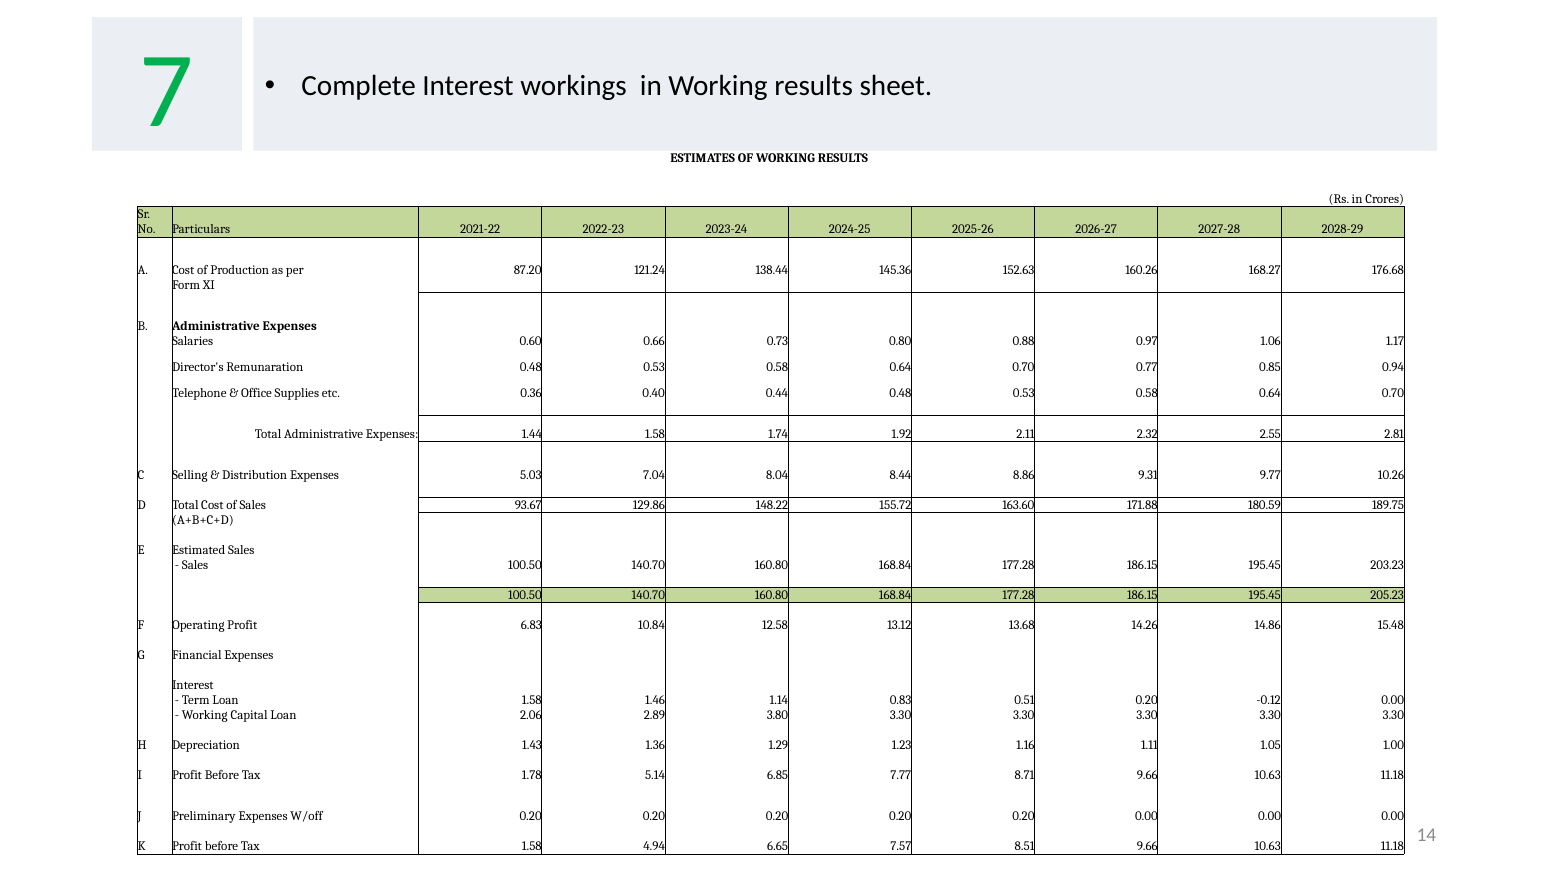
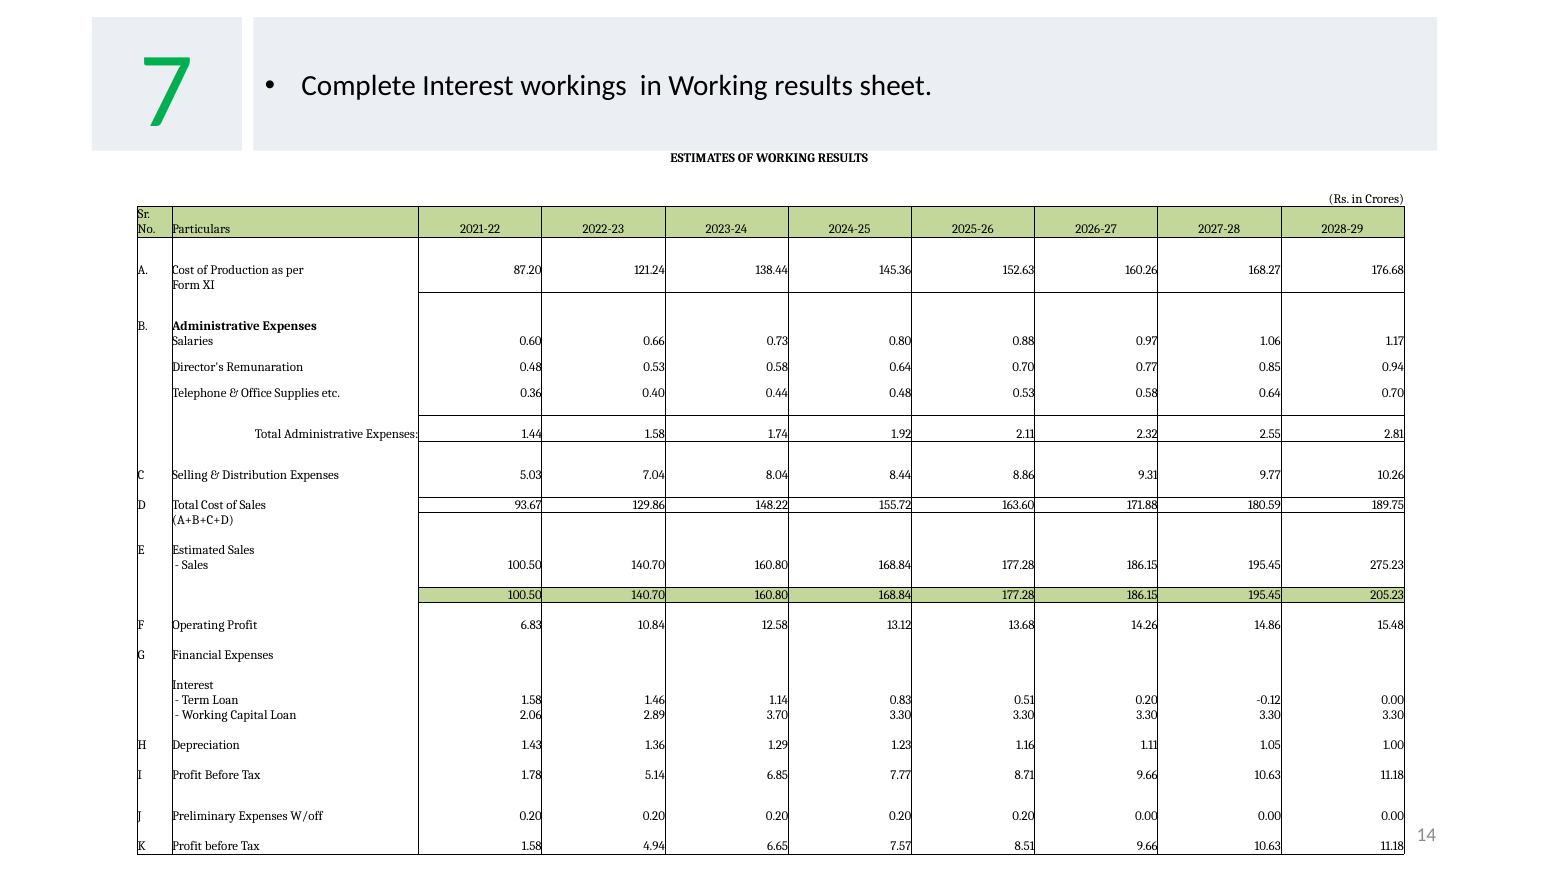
203.23: 203.23 -> 275.23 (1387, 565)
3.80: 3.80 -> 3.70 (777, 715)
